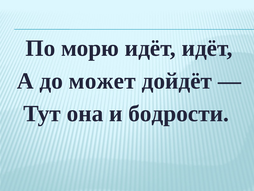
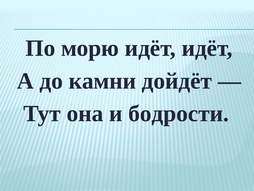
может: может -> камни (102, 81)
